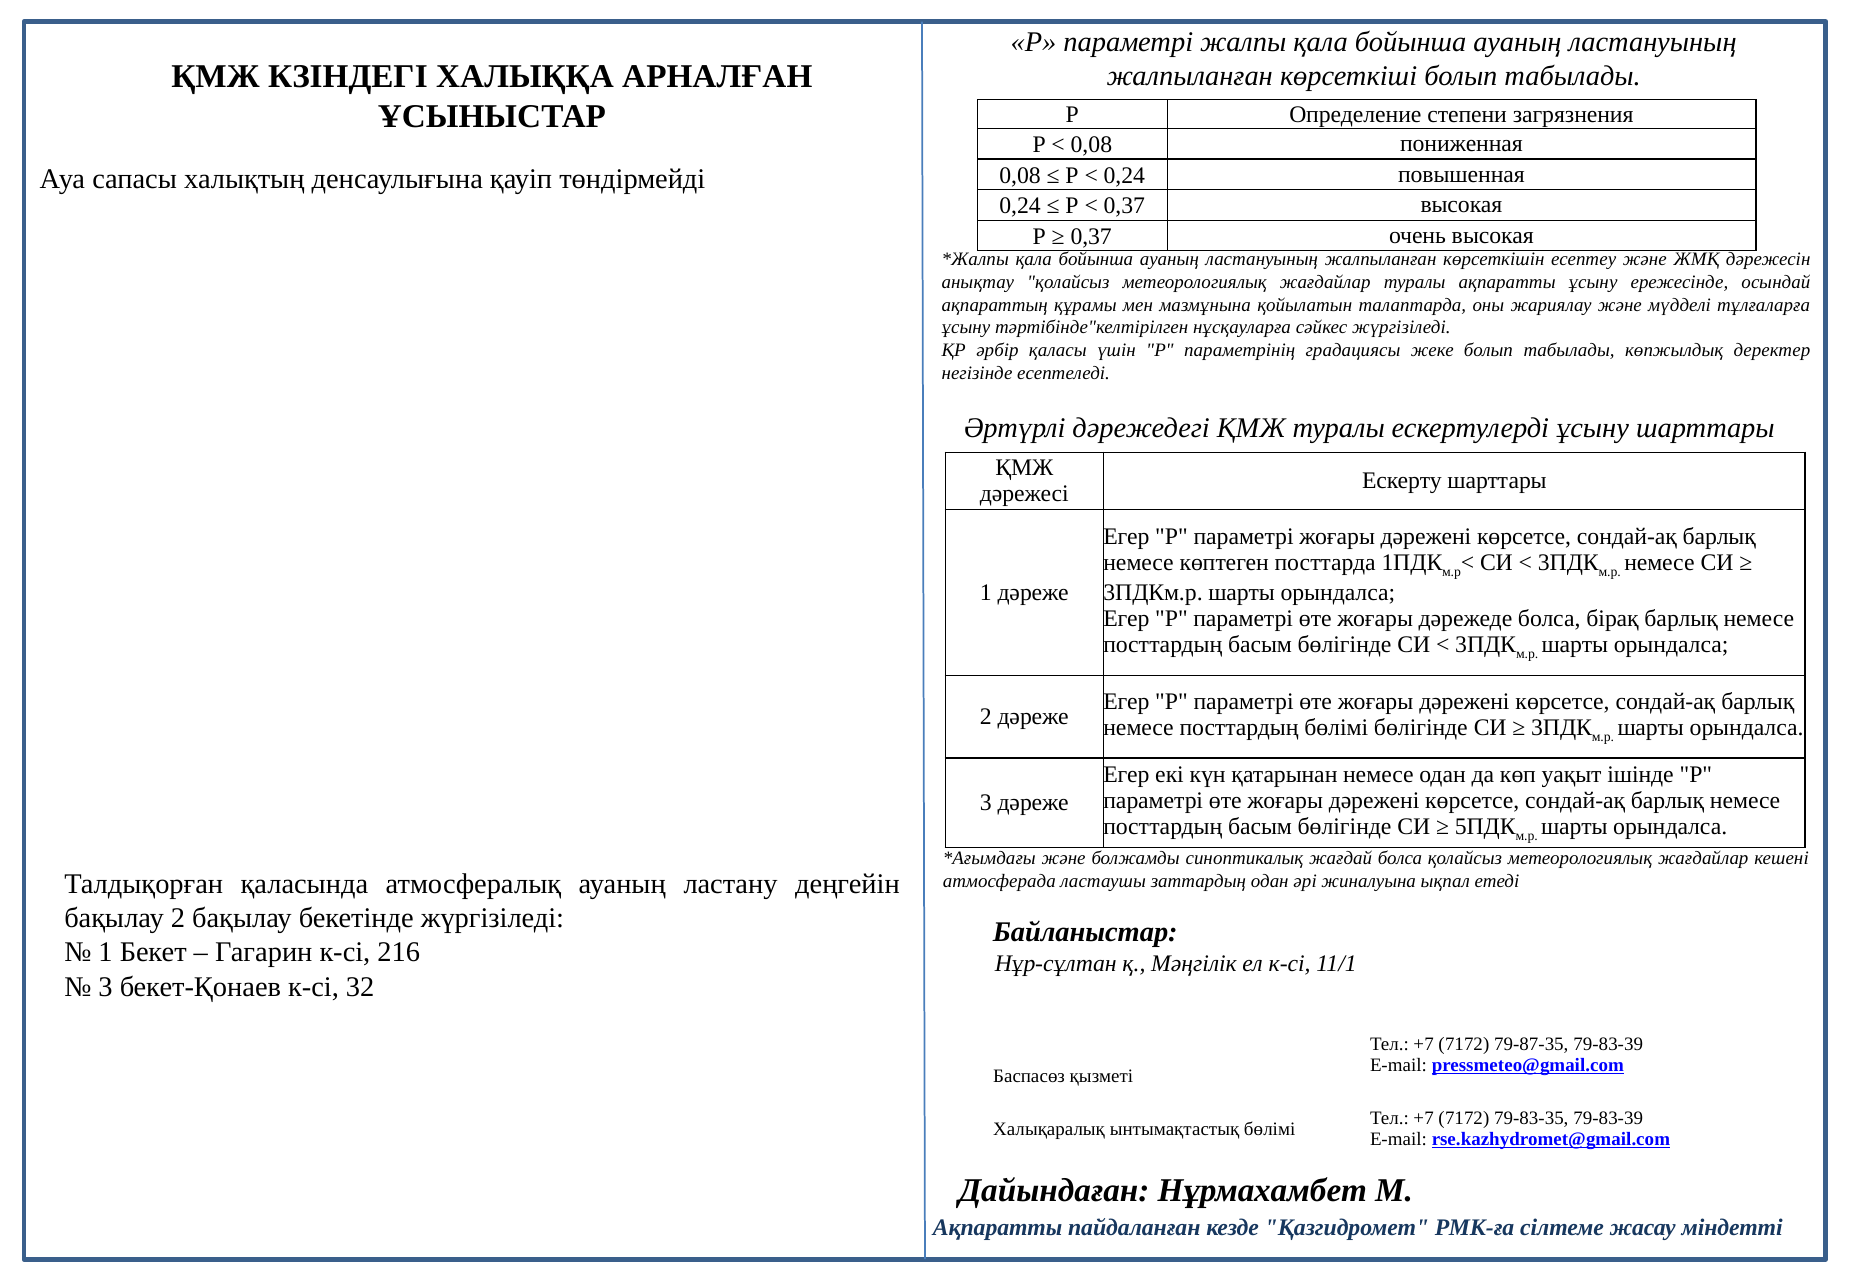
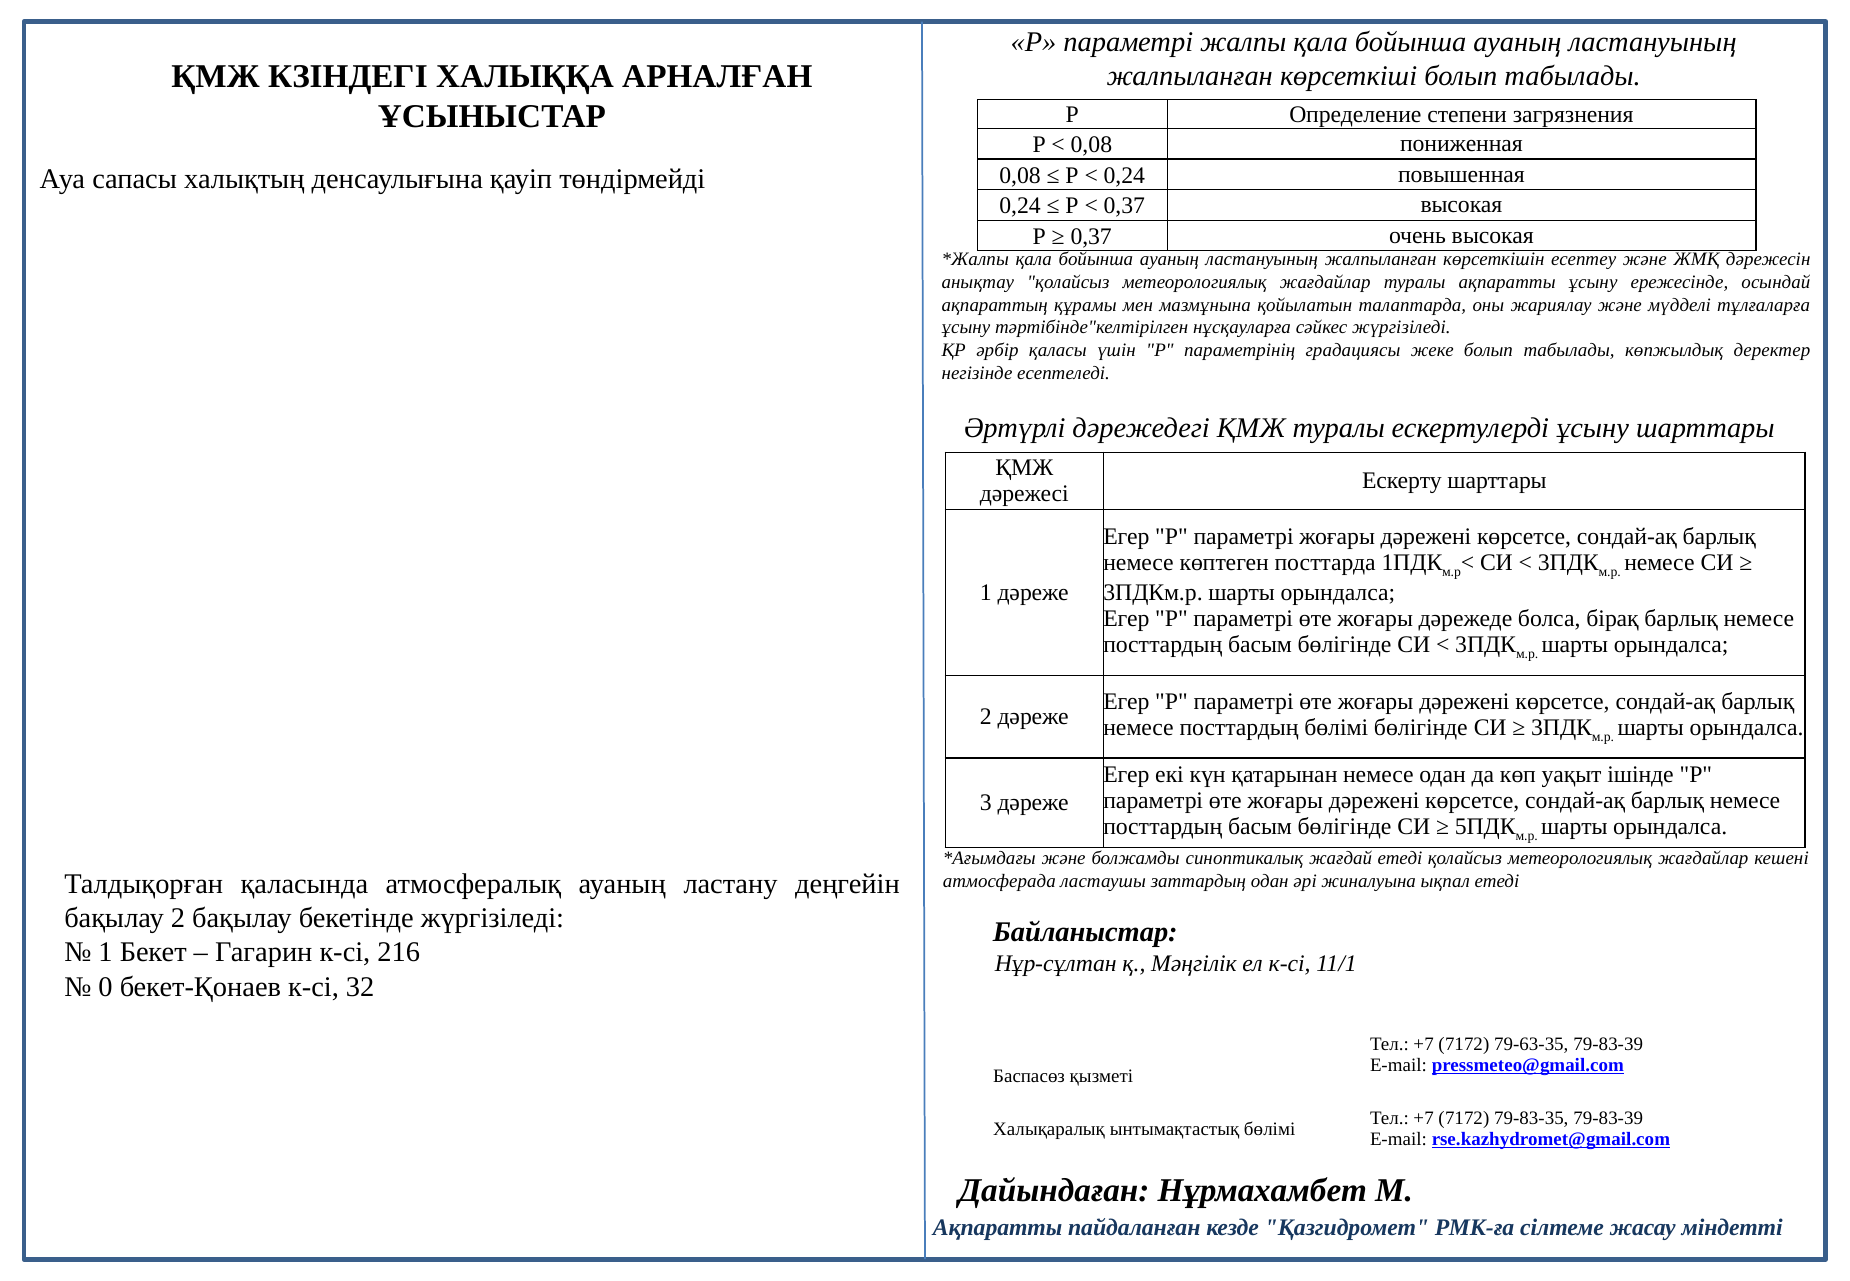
жағдай болса: болса -> етеді (1400, 859)
3: 3 -> 0 (106, 987)
79-87-35: 79-87-35 -> 79-63-35 (1531, 1044)
